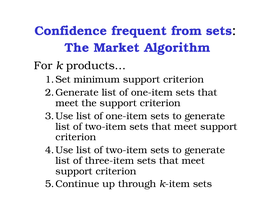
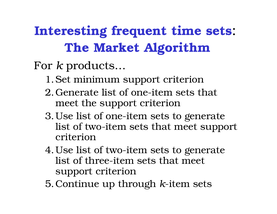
Confidence: Confidence -> Interesting (71, 31)
from: from -> time (187, 31)
